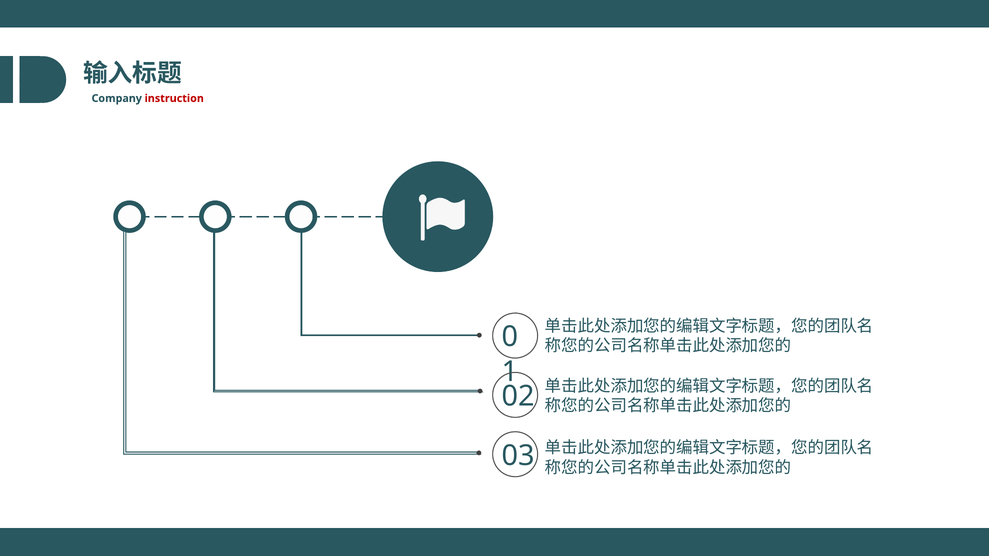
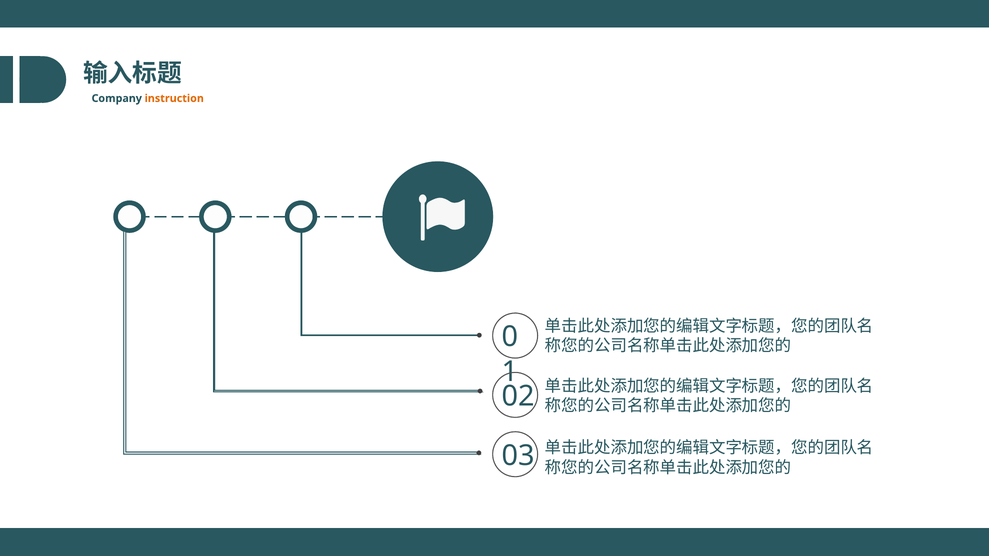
instruction colour: red -> orange (174, 98)
